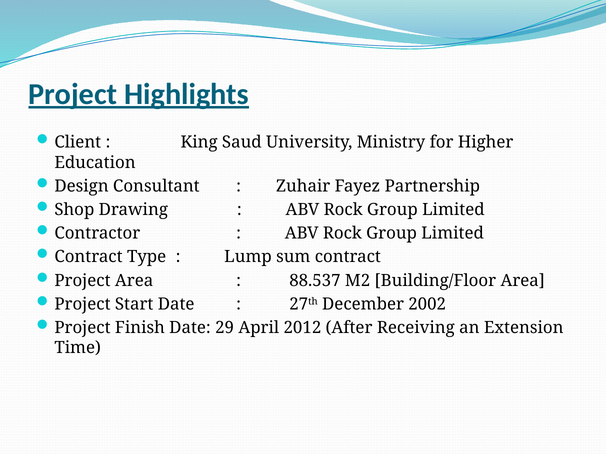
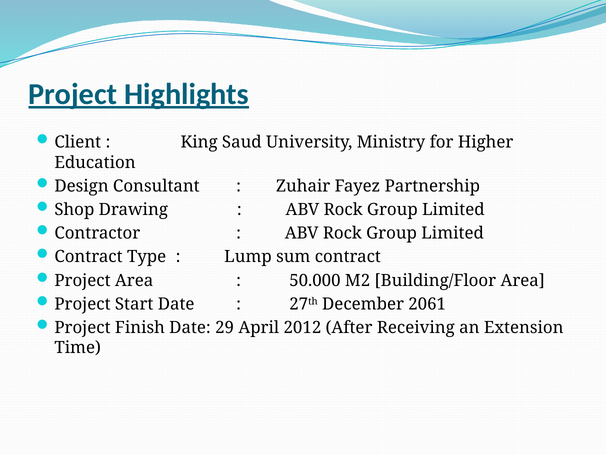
88.537: 88.537 -> 50.000 (315, 281)
2002: 2002 -> 2061 (427, 304)
